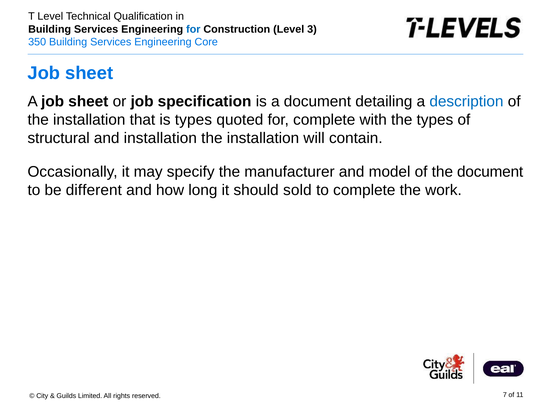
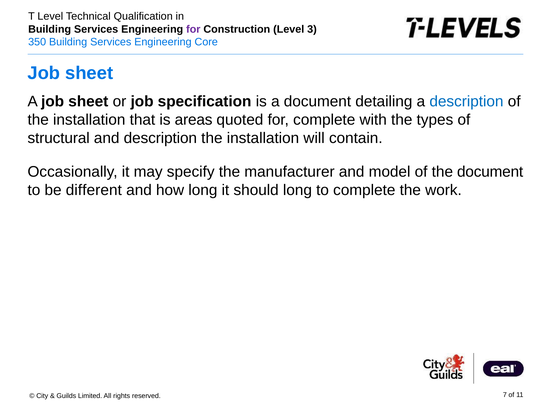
for colour: blue -> purple (193, 29)
is types: types -> areas (194, 120)
and installation: installation -> description (160, 138)
should sold: sold -> long (297, 190)
